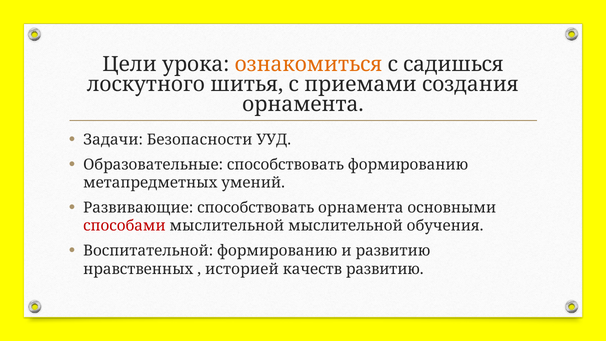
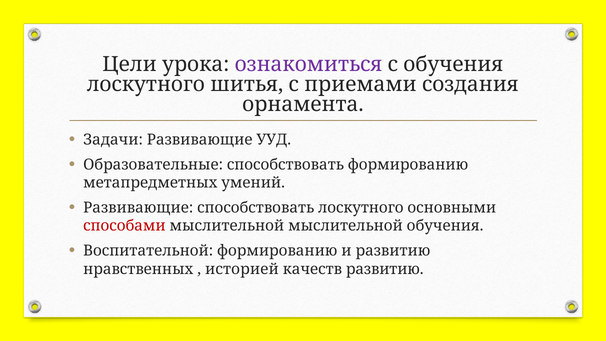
ознакомиться colour: orange -> purple (309, 64)
с садишься: садишься -> обучения (453, 64)
Задачи Безопасности: Безопасности -> Развивающие (200, 140)
способствовать орнамента: орнамента -> лоскутного (361, 208)
